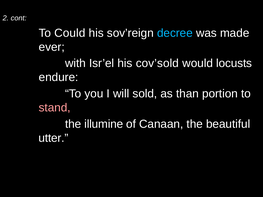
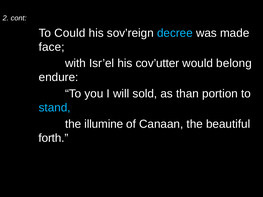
ever: ever -> face (52, 47)
cov’sold: cov’sold -> cov’utter (157, 63)
locusts: locusts -> belong (234, 63)
stand colour: pink -> light blue (55, 108)
utter: utter -> forth (53, 138)
